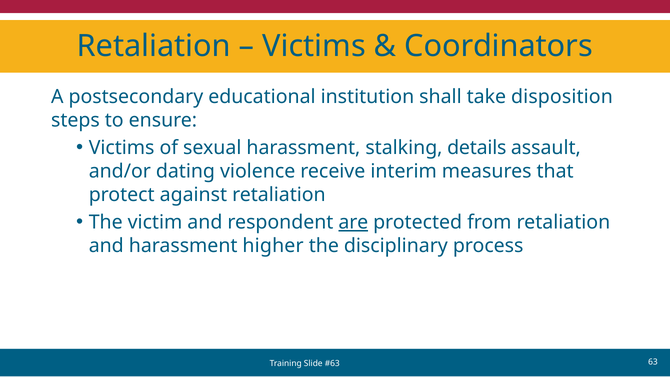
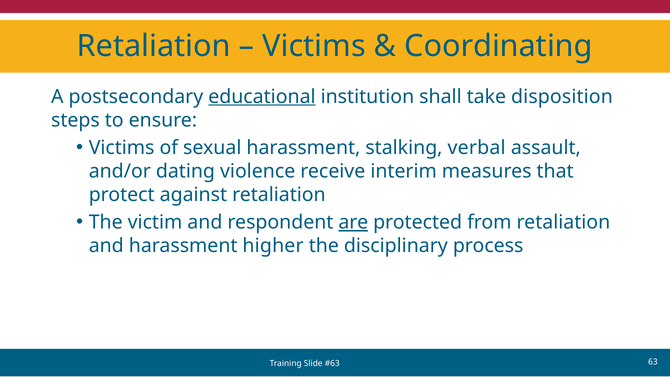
Coordinators: Coordinators -> Coordinating (498, 46)
educational underline: none -> present (262, 97)
details: details -> verbal (477, 148)
